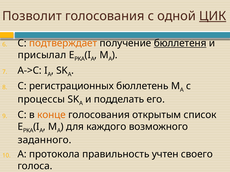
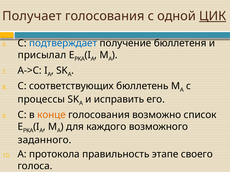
Позволит: Позволит -> Получает (32, 16)
подтверждает colour: orange -> blue (63, 43)
бюллетеня underline: present -> none (180, 43)
регистрационных: регистрационных -> соответствующих (71, 86)
подделать: подделать -> исправить (119, 100)
открытым: открытым -> возможно (157, 115)
учтен: учтен -> этапе (165, 155)
